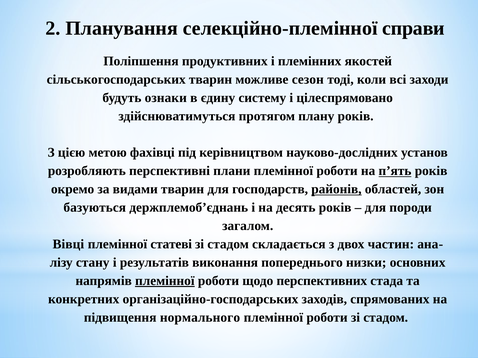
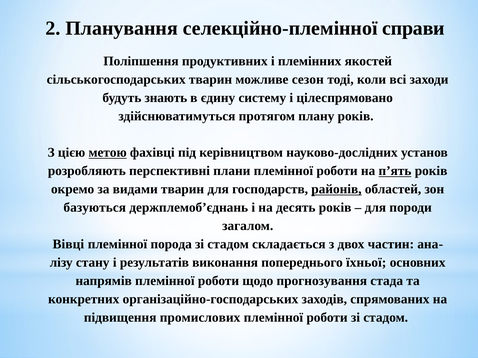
ознаки: ознаки -> знають (166, 98)
метою underline: none -> present (108, 153)
статеві: статеві -> порода (171, 244)
низки: низки -> їхньої (366, 263)
племінної underline: present -> none (165, 281)
перспективних: перспективних -> прогнозування (322, 281)
нормального: нормального -> промислових (200, 318)
